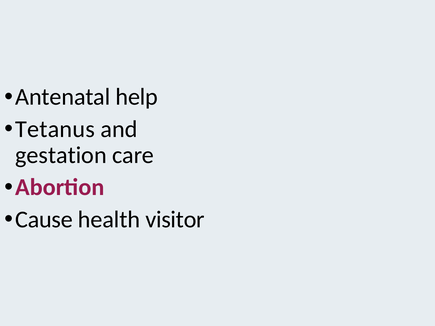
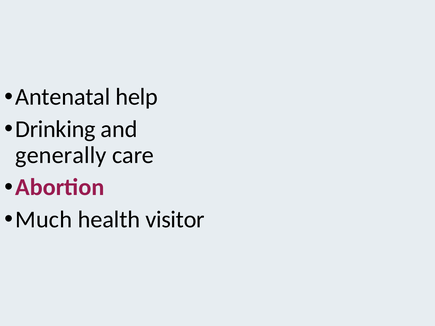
Tetanus: Tetanus -> Drinking (55, 129)
gestation: gestation -> generally (61, 155)
Cause: Cause -> Much (44, 220)
